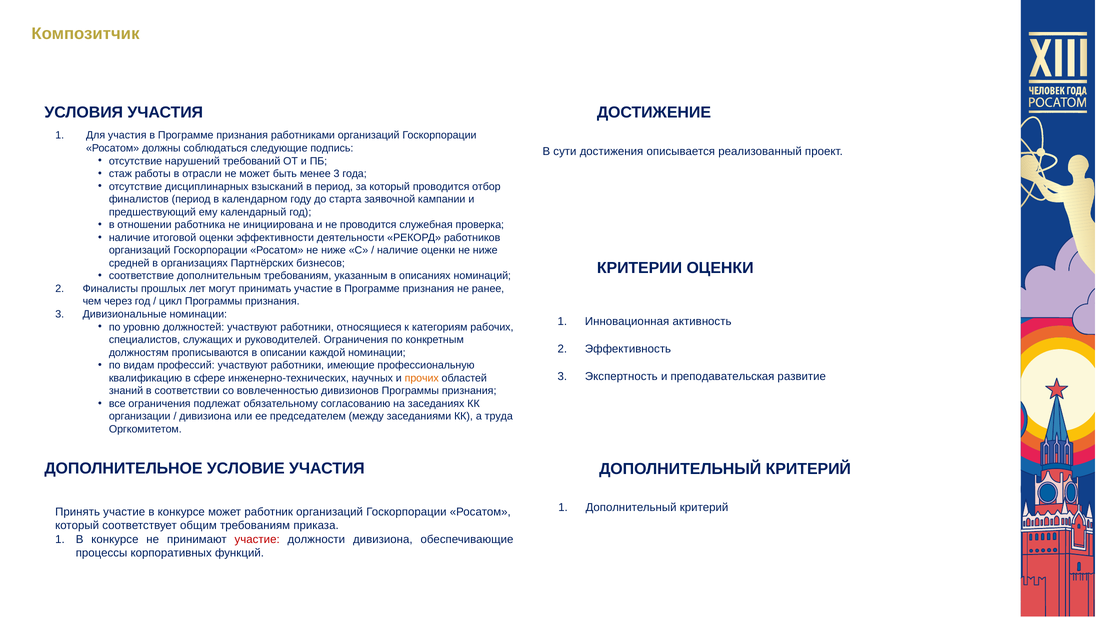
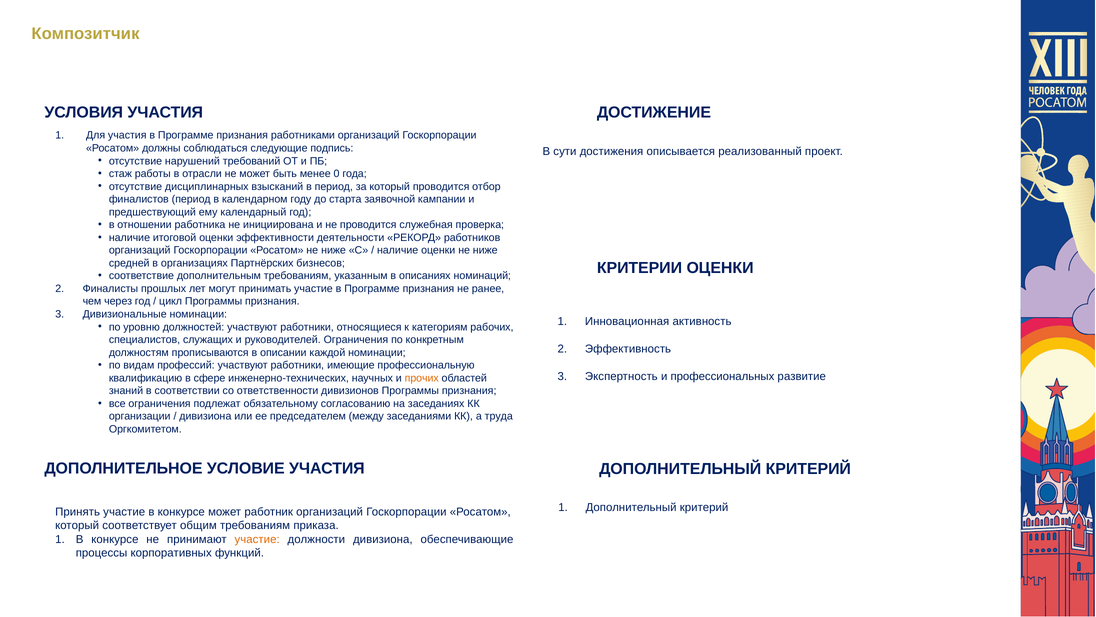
менее 3: 3 -> 0 (336, 174)
преподавательская: преподавательская -> профессиональных (722, 376)
вовлеченностью: вовлеченностью -> ответственности (278, 391)
участие colour: red -> orange (257, 539)
